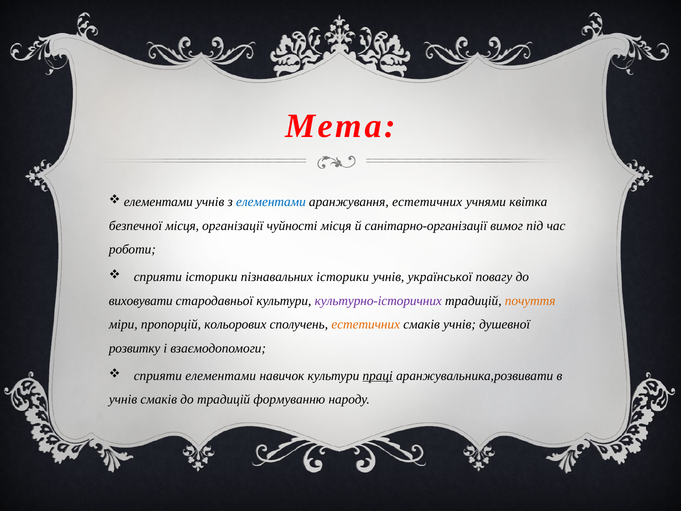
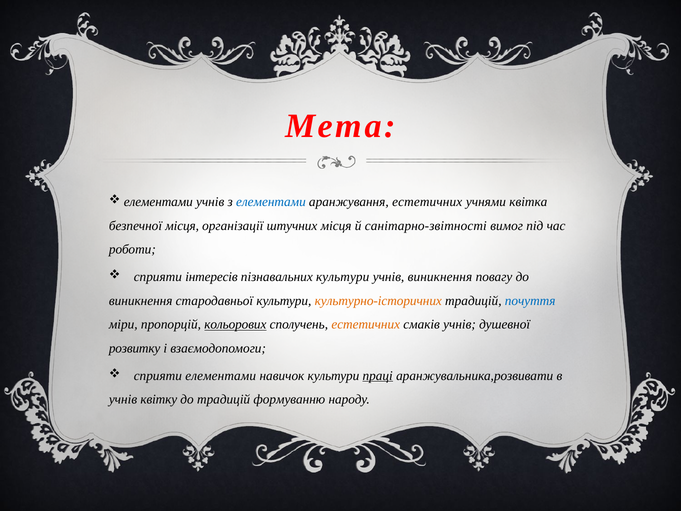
чуйності: чуйності -> штучних (292, 226)
санітарно-організації: санітарно-організації -> санітарно-звітності (426, 226)
сприяти історики: історики -> інтересів (211, 277)
пізнавальних історики: історики -> культури (343, 277)
учнів української: української -> виникнення (440, 277)
виховувати: виховувати -> виникнення (141, 301)
культурно-історичних colour: purple -> orange (378, 301)
почуття colour: orange -> blue (530, 301)
кольорових underline: none -> present (235, 324)
учнів смаків: смаків -> квітку (159, 399)
